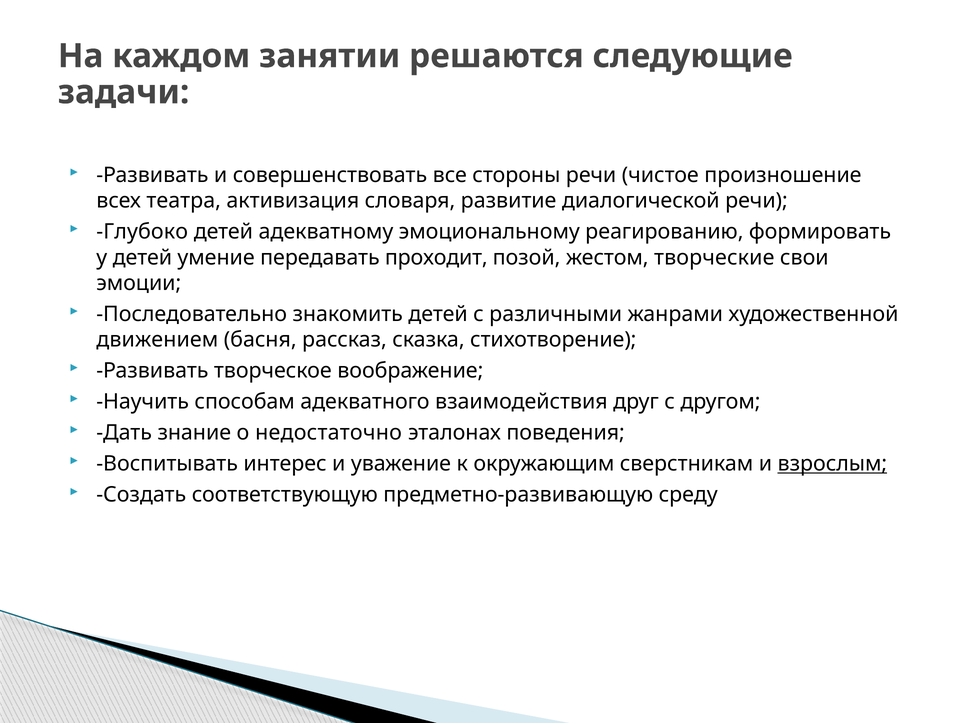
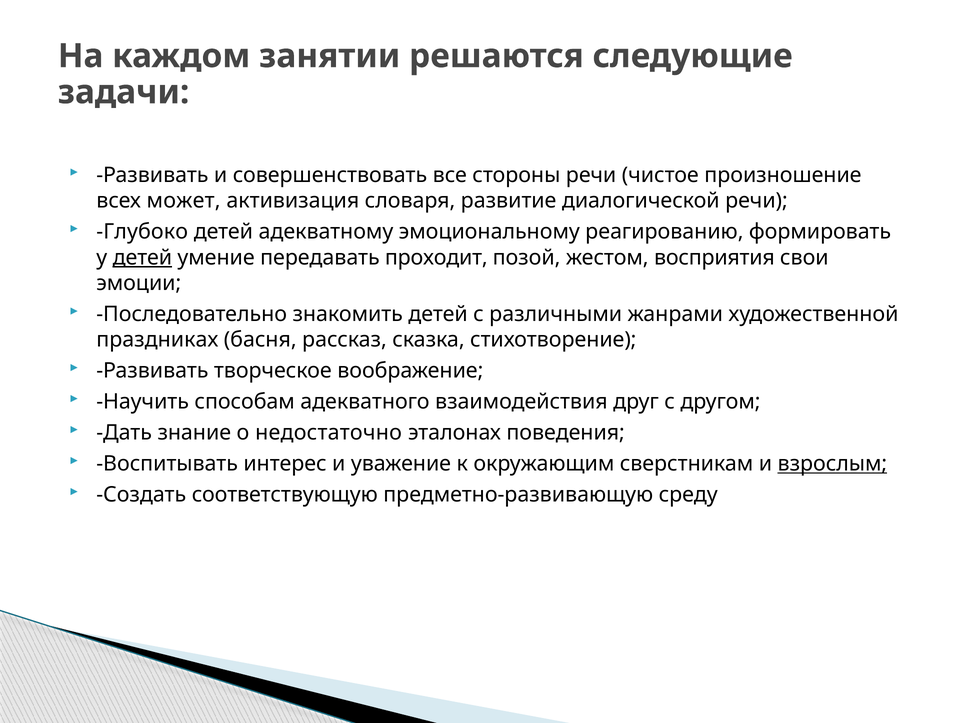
театра: театра -> может (184, 201)
детей underline: none -> present (142, 258)
творческие: творческие -> восприятия (714, 258)
движением: движением -> праздниках (157, 340)
